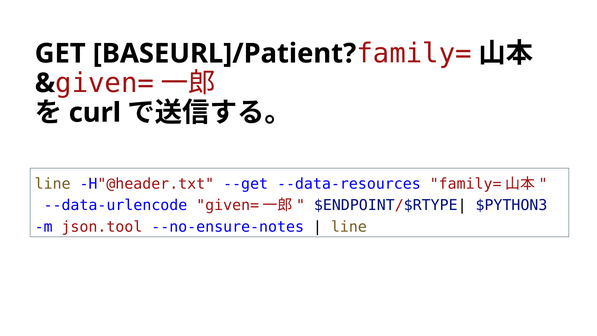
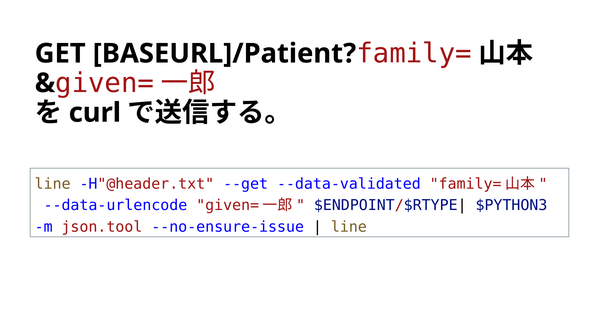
--data-resources: --data-resources -> --data-validated (349, 184)
--no-ensure-notes: --no-ensure-notes -> --no-ensure-issue (228, 227)
